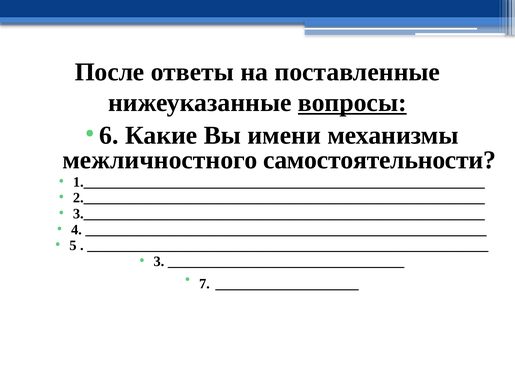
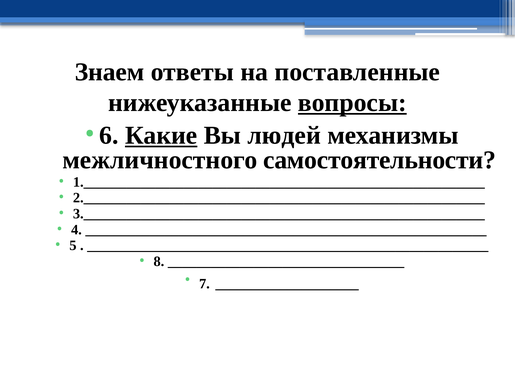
После: После -> Знаем (110, 72)
Какие underline: none -> present (161, 136)
имени: имени -> людей (284, 136)
3: 3 -> 8 (159, 262)
